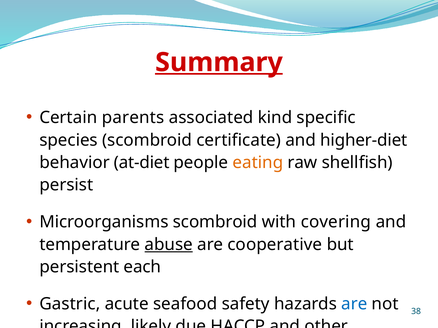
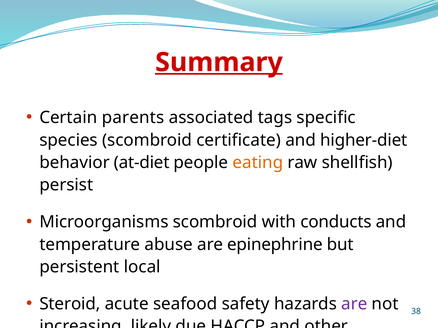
kind: kind -> tags (275, 118)
covering: covering -> conducts (336, 222)
abuse underline: present -> none (169, 245)
cooperative: cooperative -> epinephrine (275, 245)
each: each -> local (142, 267)
Gastric: Gastric -> Steroid (70, 304)
are colour: blue -> purple (354, 304)
